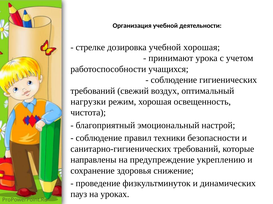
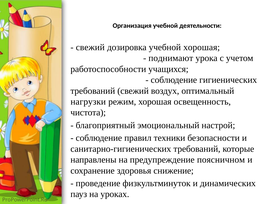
стрелке: стрелке -> свежий (90, 47)
принимают: принимают -> поднимают (171, 58)
укреплению: укреплению -> поясничном (221, 160)
